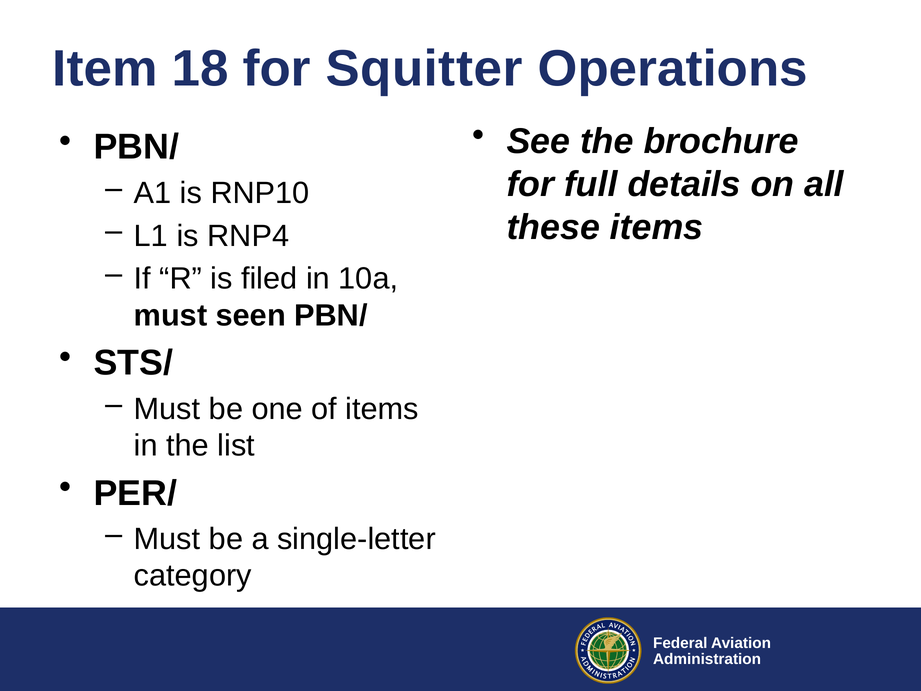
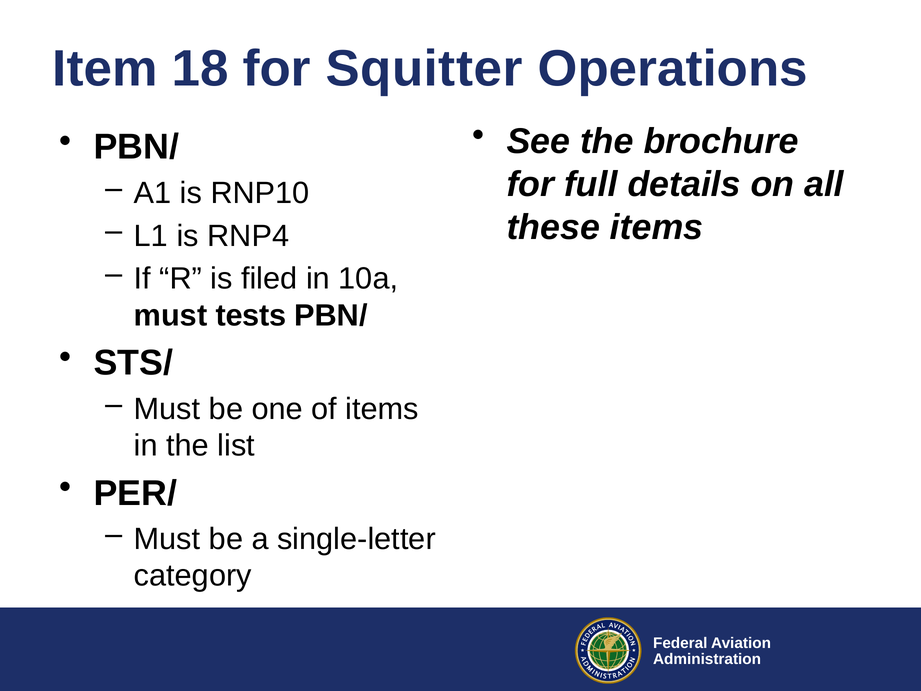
seen: seen -> tests (251, 316)
